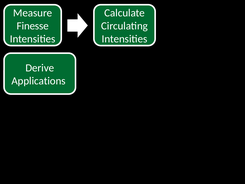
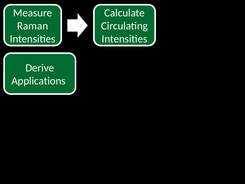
Finesse: Finesse -> Raman (33, 26)
